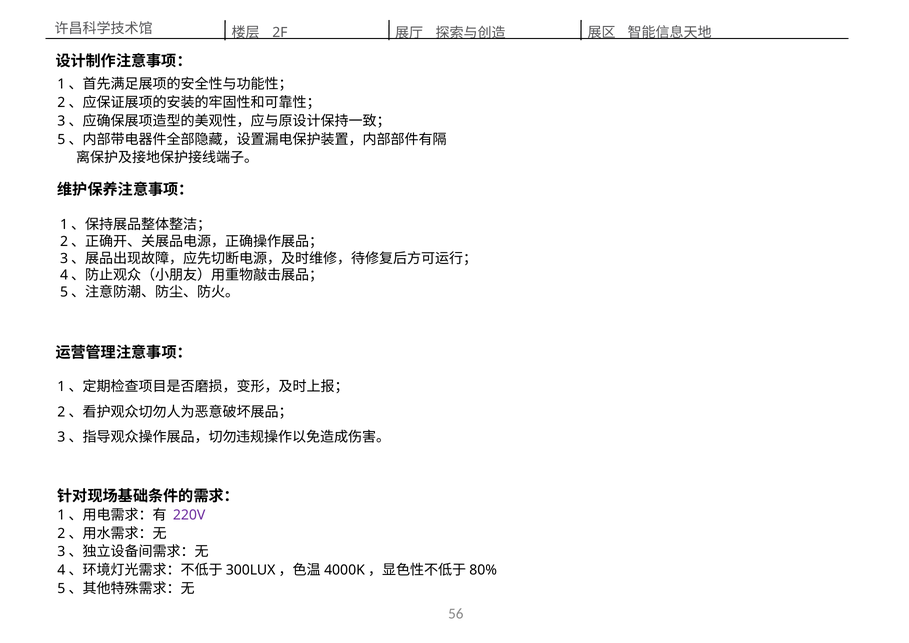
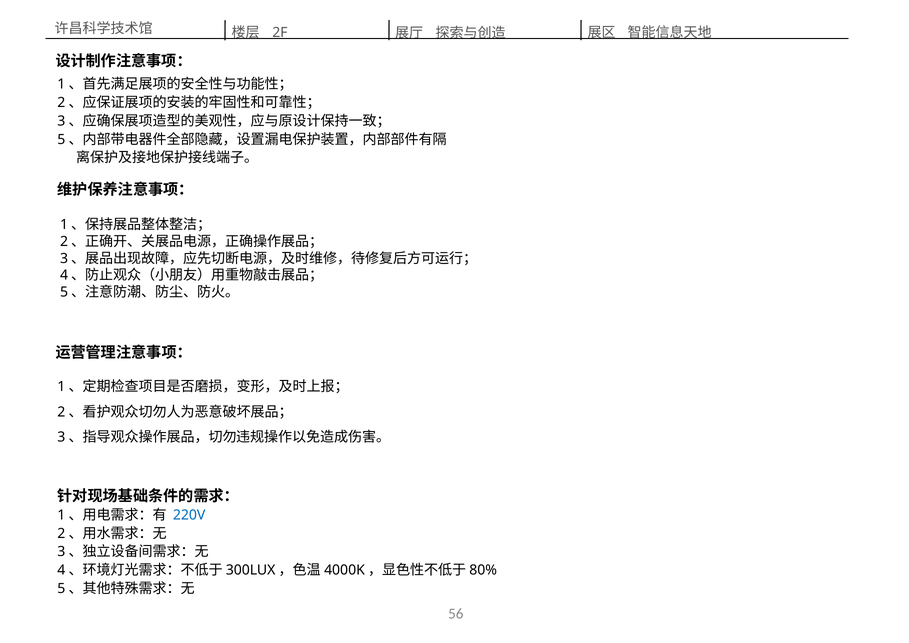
220V colour: purple -> blue (189, 515)
